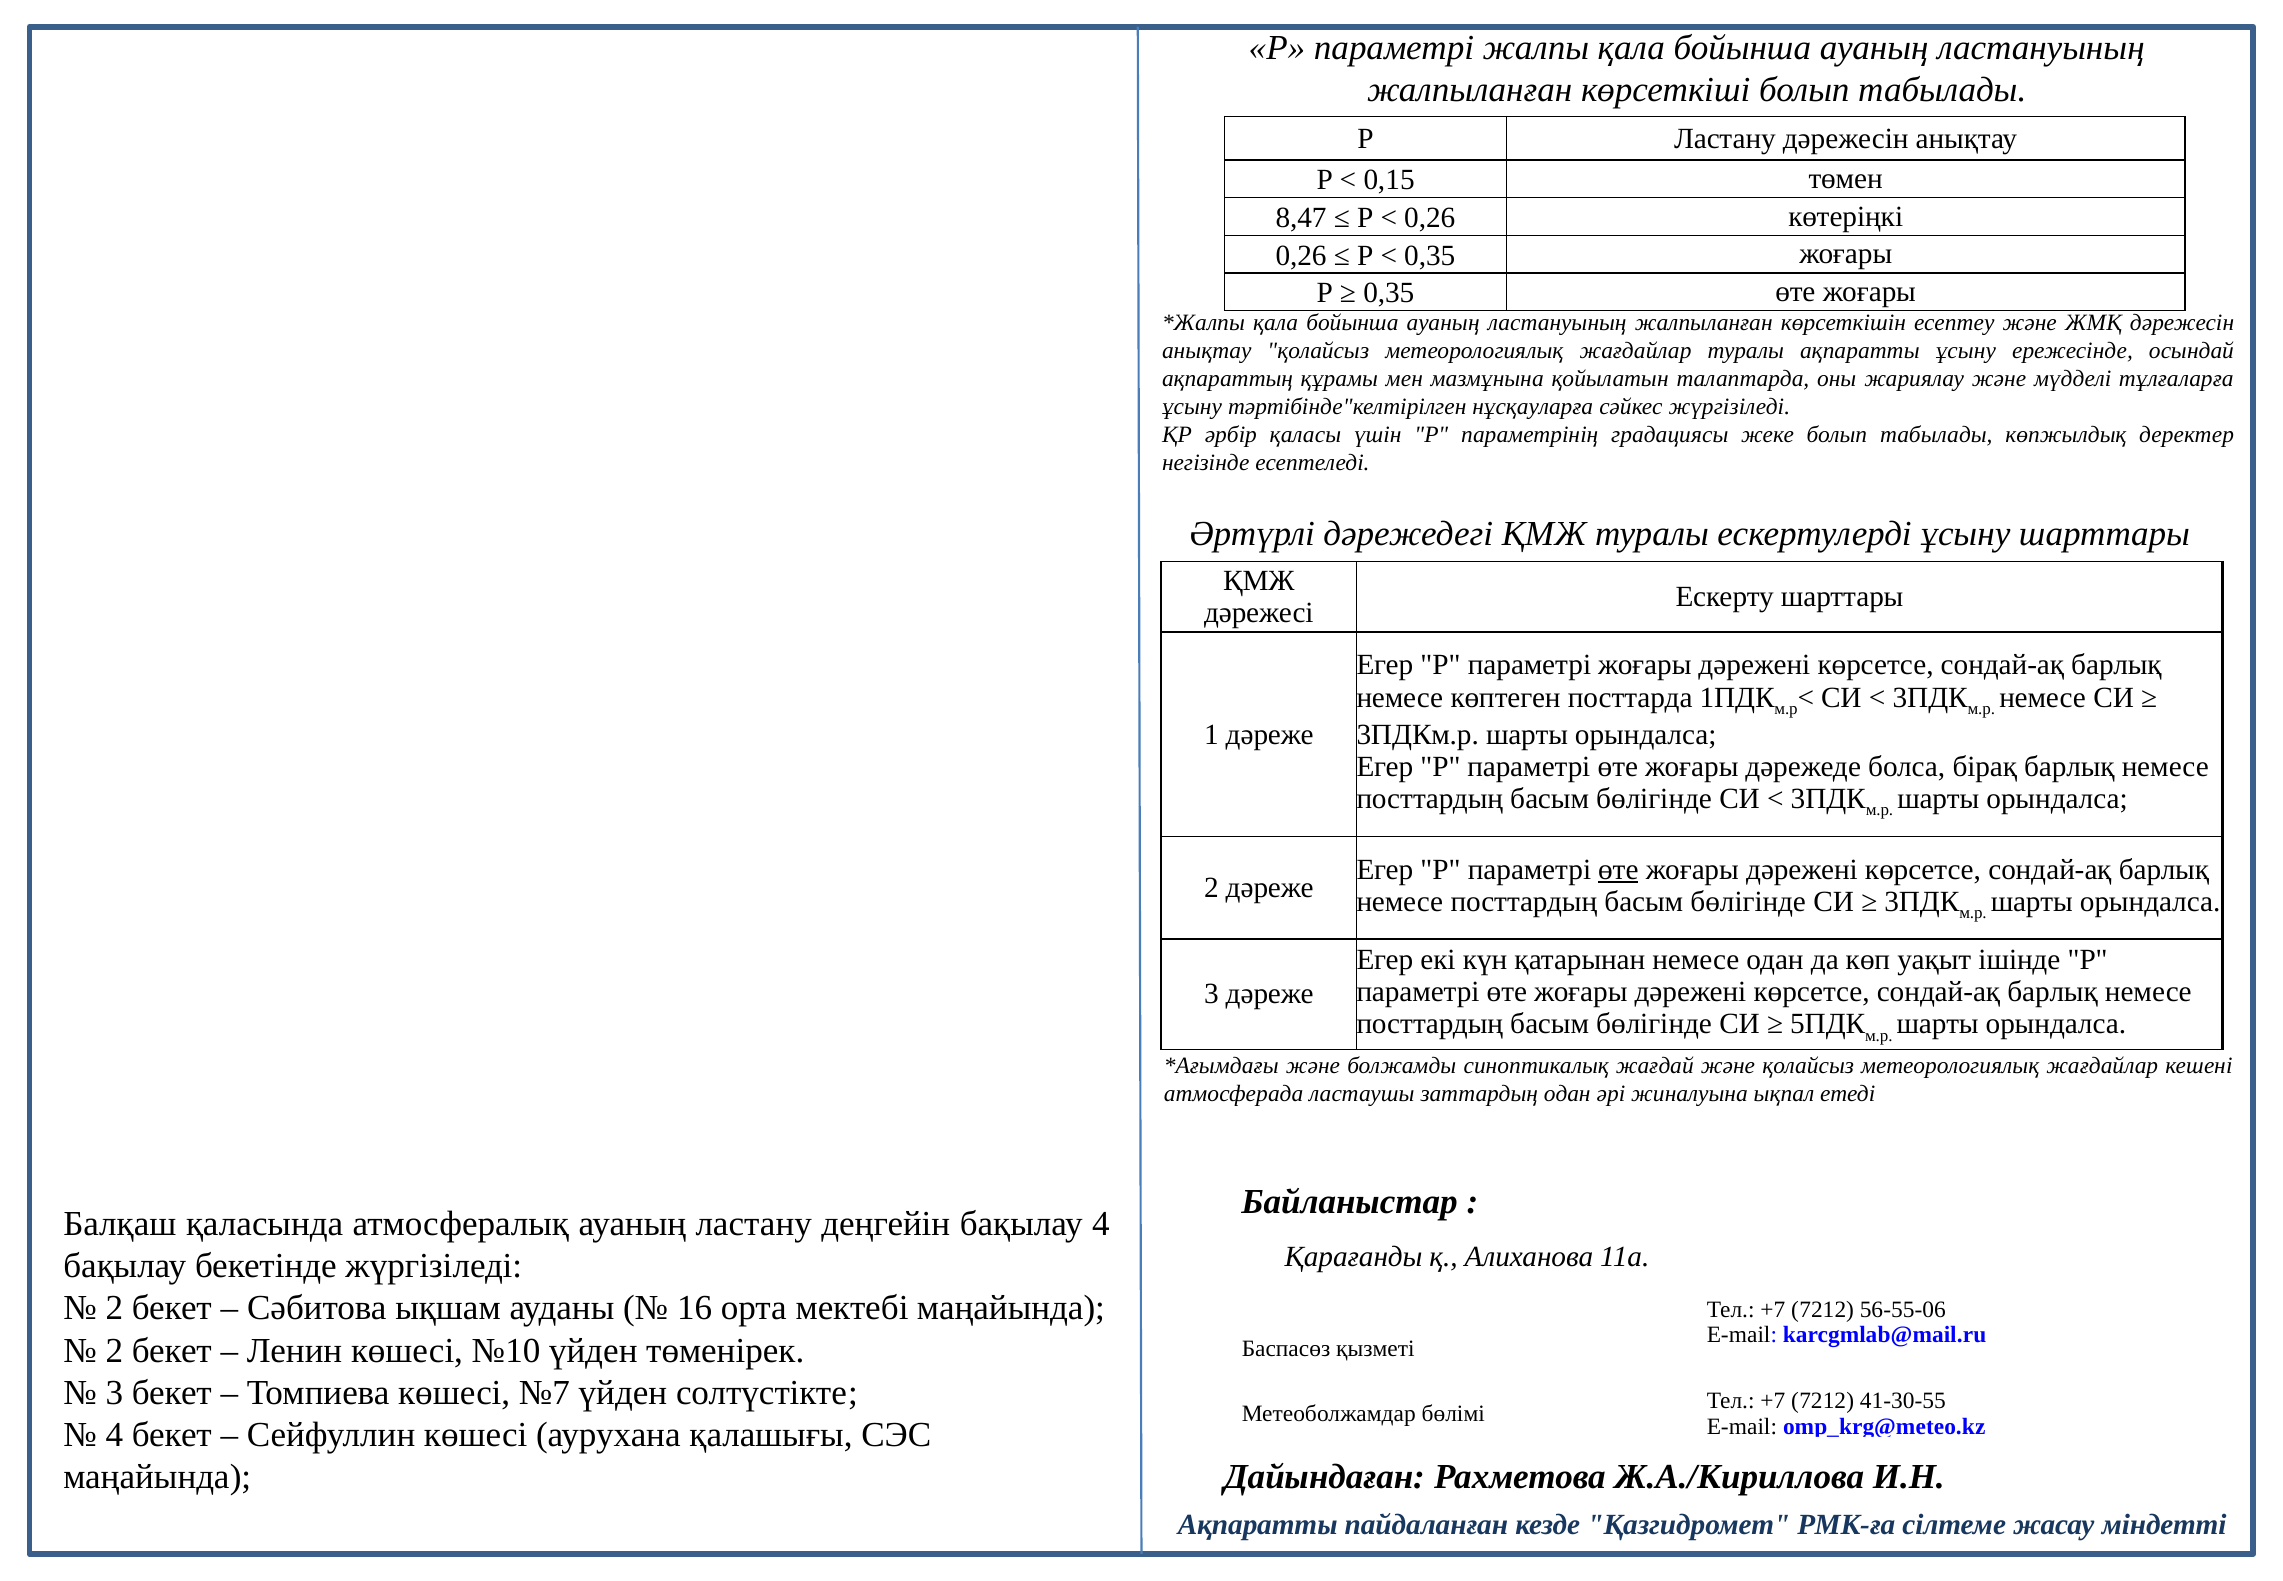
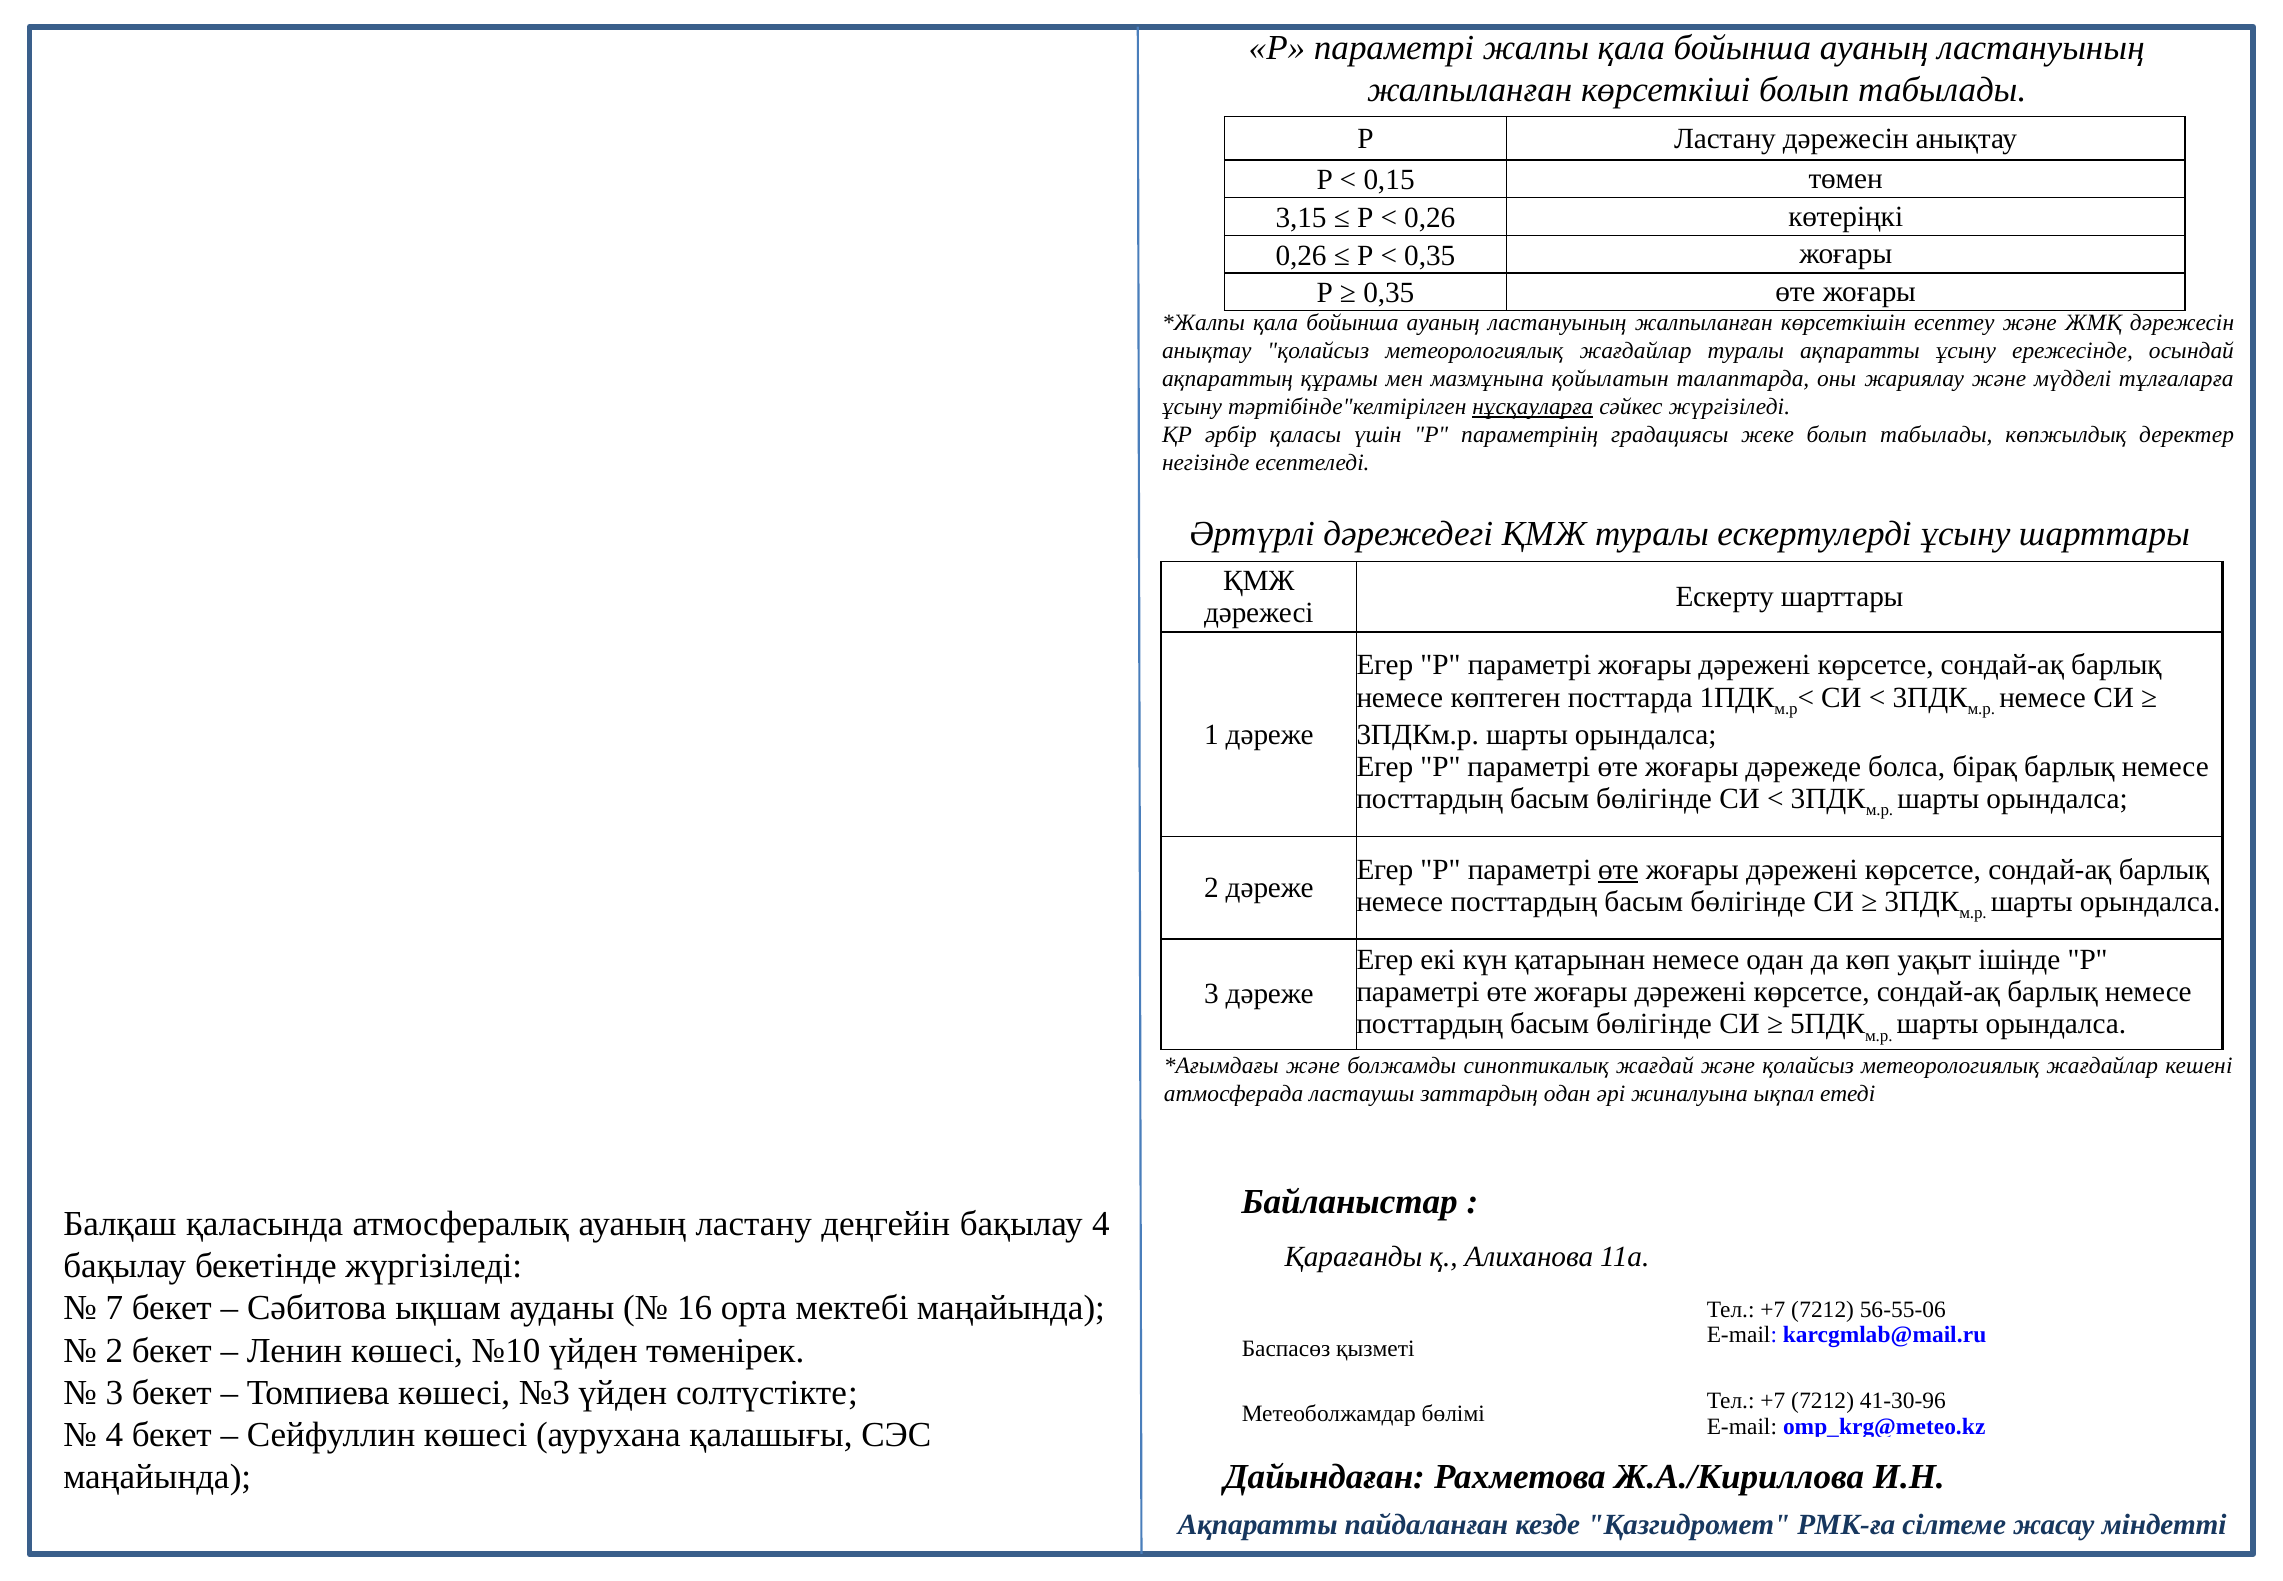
8,47: 8,47 -> 3,15 (1301, 218)
нұсқауларға underline: none -> present (1533, 407)
2: 2 -> 7 (114, 1308)
№7: №7 -> №3 (544, 1392)
41-30-55: 41-30-55 -> 41-30-96 (1903, 1400)
